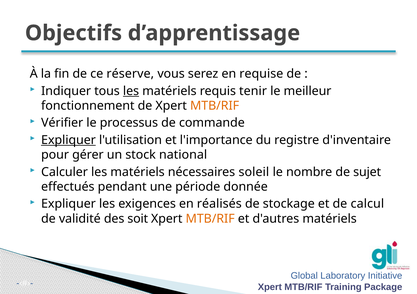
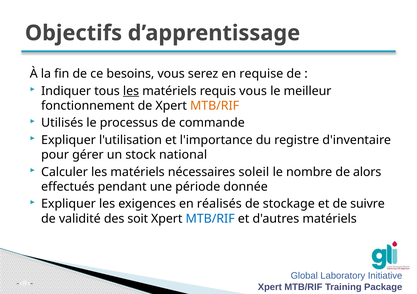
réserve: réserve -> besoins (130, 74)
requis tenir: tenir -> vous (253, 91)
Vérifier: Vérifier -> Utilisés (62, 123)
Expliquer underline: present -> none (68, 140)
sujet: sujet -> alors (367, 172)
calcul: calcul -> suivre (368, 204)
MTB/RIF colour: orange -> blue (210, 219)
